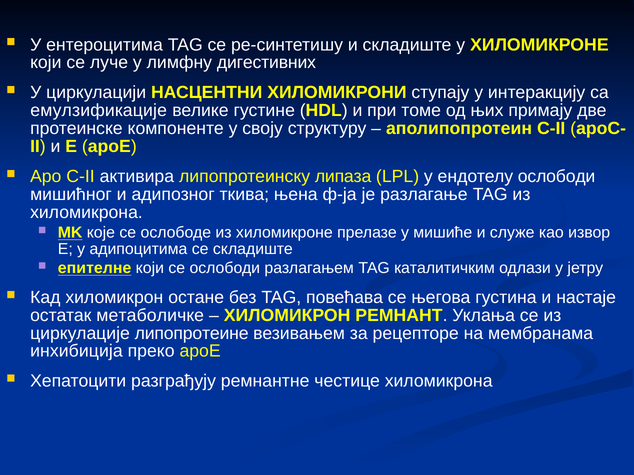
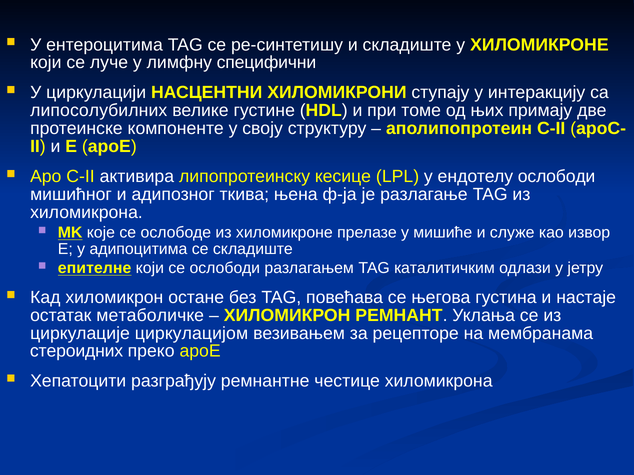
дигестивних: дигестивних -> специфични (266, 63)
емулзификације: емулзификације -> липосолубилних (99, 111)
липаза: липаза -> кесице (343, 177)
липопротеине: липопротеине -> циркулацијом (191, 334)
инхибиција: инхибиција -> стероидних (77, 352)
